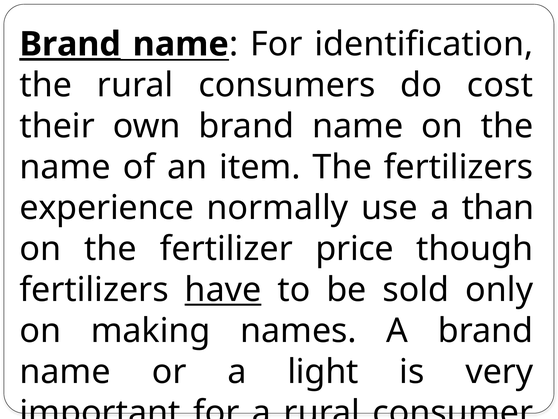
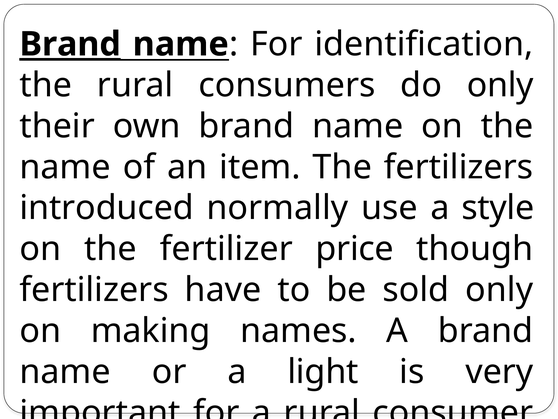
do cost: cost -> only (500, 85)
experience: experience -> introduced (107, 208)
than: than -> style (498, 208)
have underline: present -> none (223, 290)
